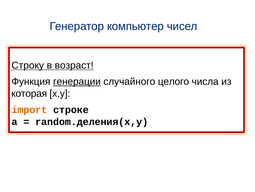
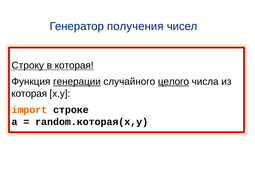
компьютер: компьютер -> получения (135, 26)
в возраст: возраст -> которая (74, 65)
целого underline: none -> present (173, 81)
random.деления(x,y: random.деления(x,y -> random.которая(x,y (92, 121)
